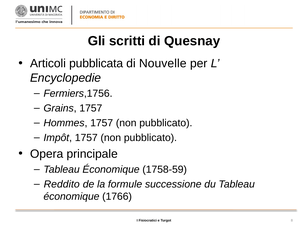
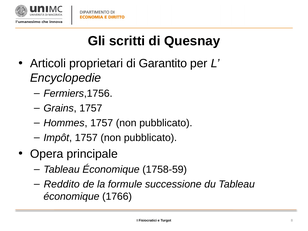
pubblicata: pubblicata -> proprietari (96, 63)
Nouvelle: Nouvelle -> Garantito (163, 63)
